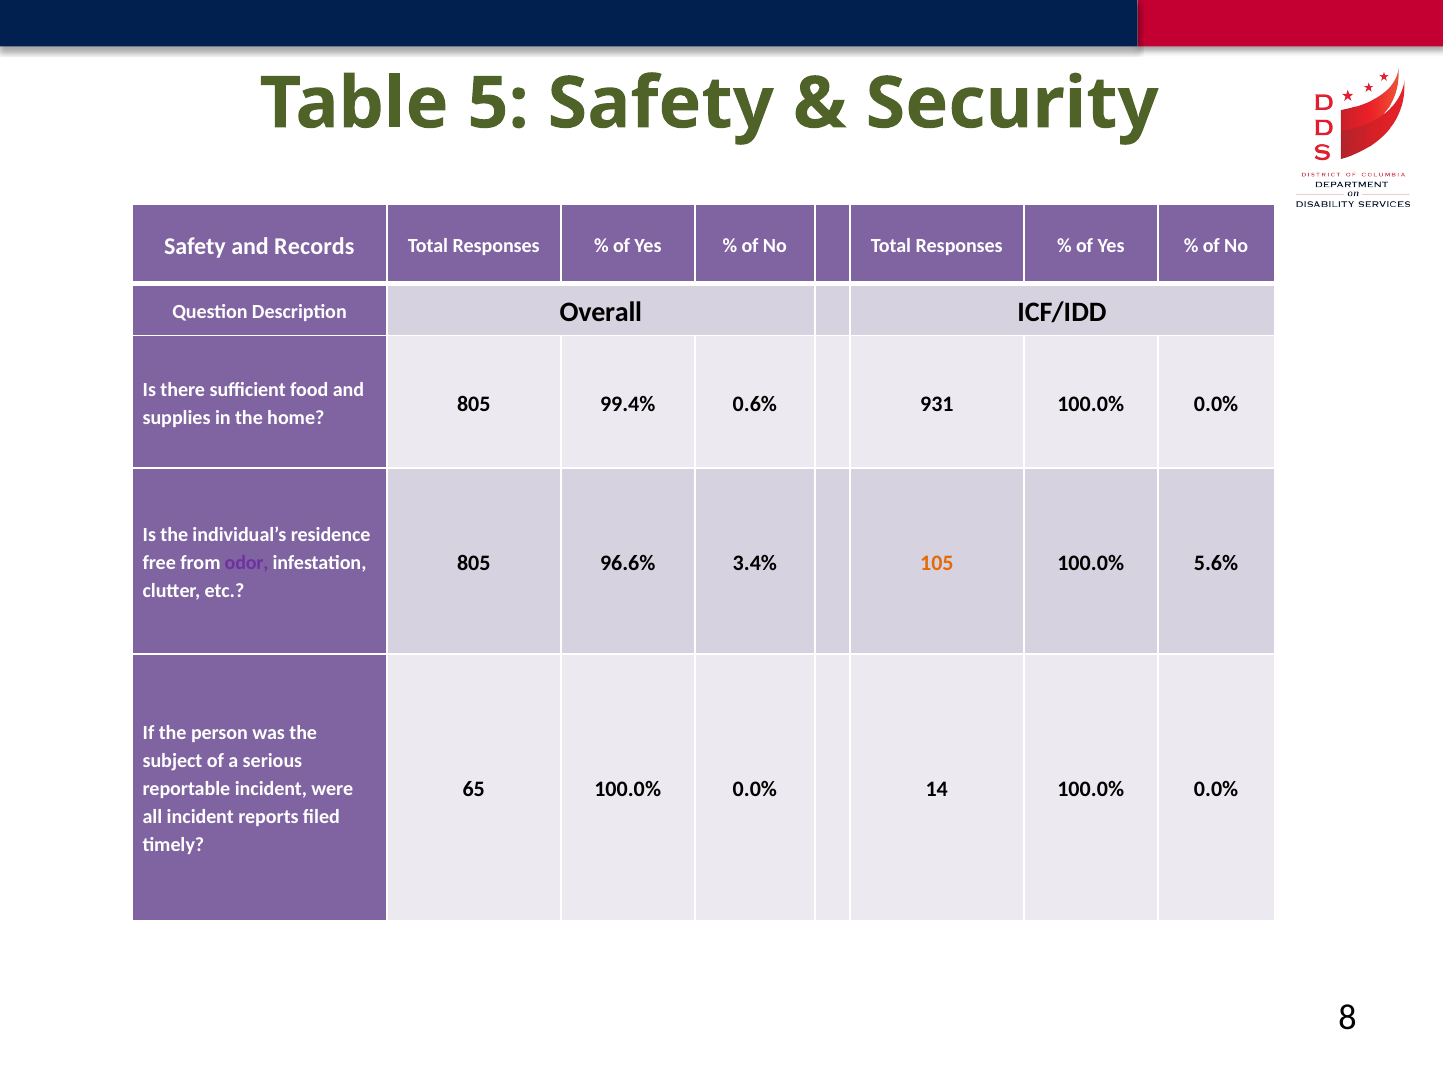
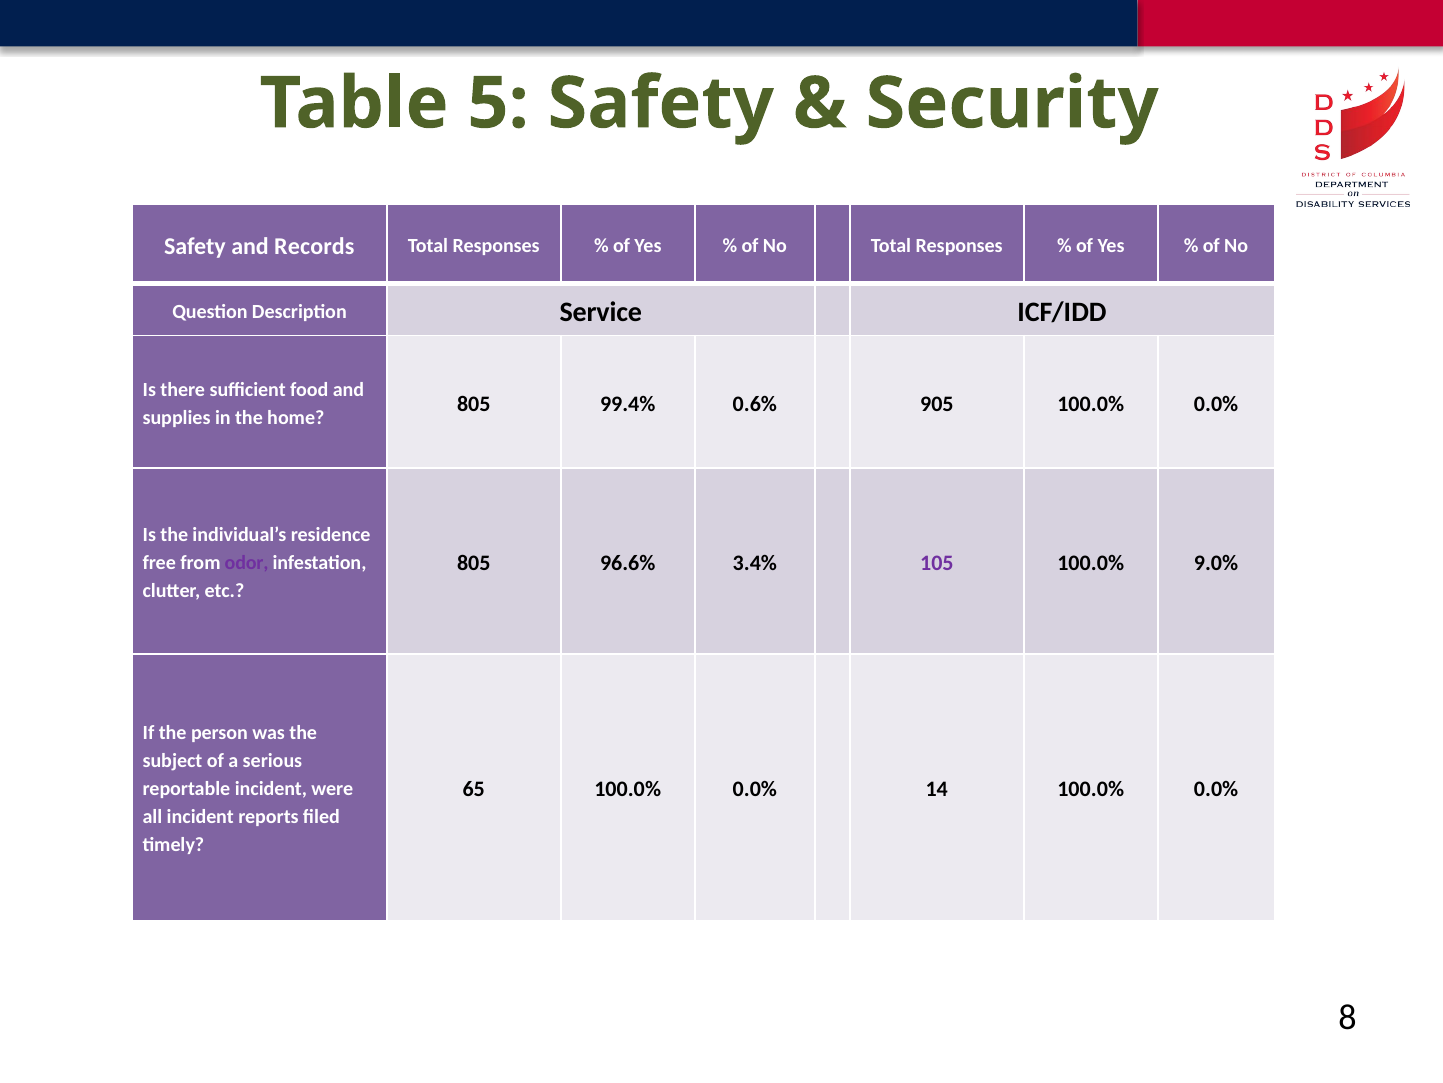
Overall: Overall -> Service (601, 312)
931: 931 -> 905 (937, 404)
105 colour: orange -> purple (937, 563)
5.6%: 5.6% -> 9.0% (1216, 563)
